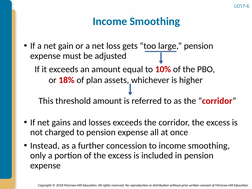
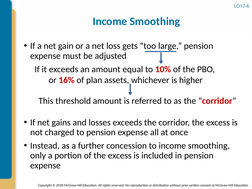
18%: 18% -> 16% (67, 80)
